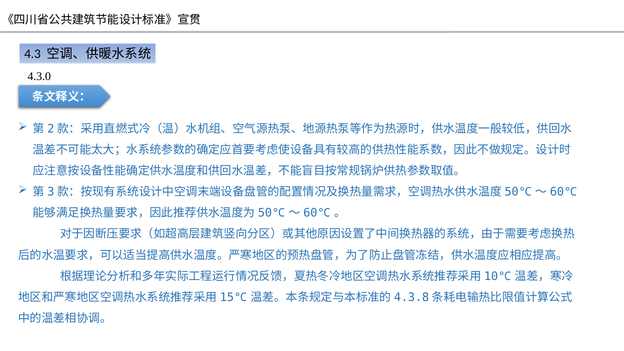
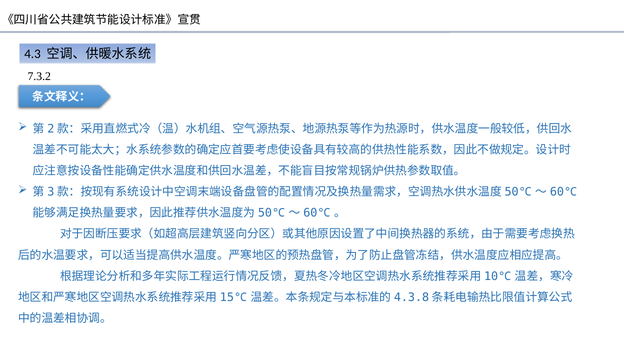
4.3.0: 4.3.0 -> 7.3.2 (39, 76)
